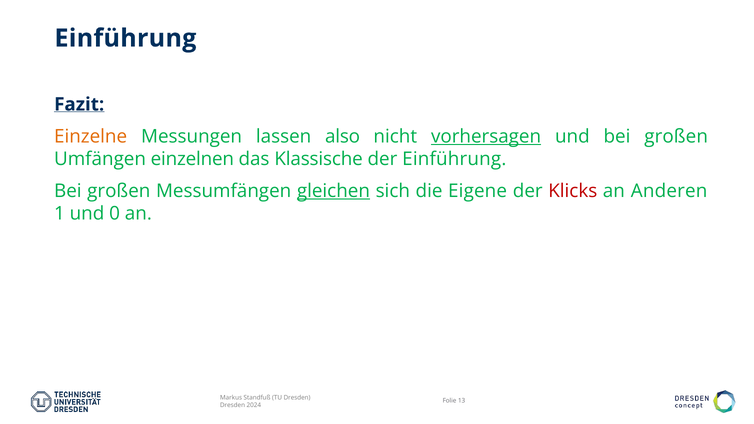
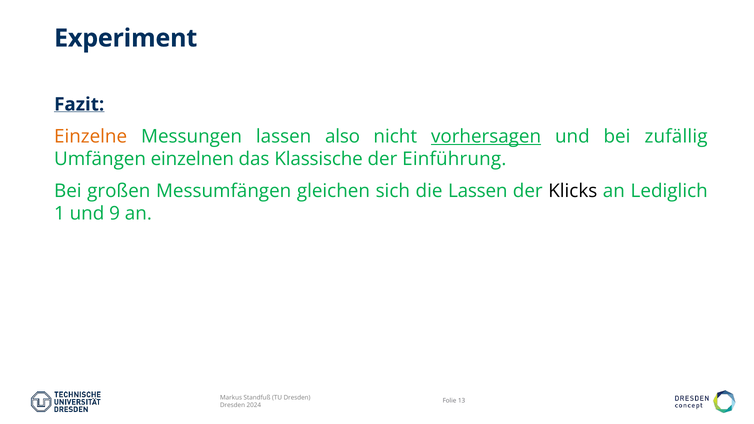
Einführung: Einführung -> Experiment (126, 38)
und bei großen: großen -> zufällig (676, 136)
gleichen underline: present -> none (333, 191)
die Eigene: Eigene -> Lassen (478, 191)
Klicks colour: red -> black (573, 191)
Anderen: Anderen -> Lediglich (669, 191)
0: 0 -> 9 (115, 214)
